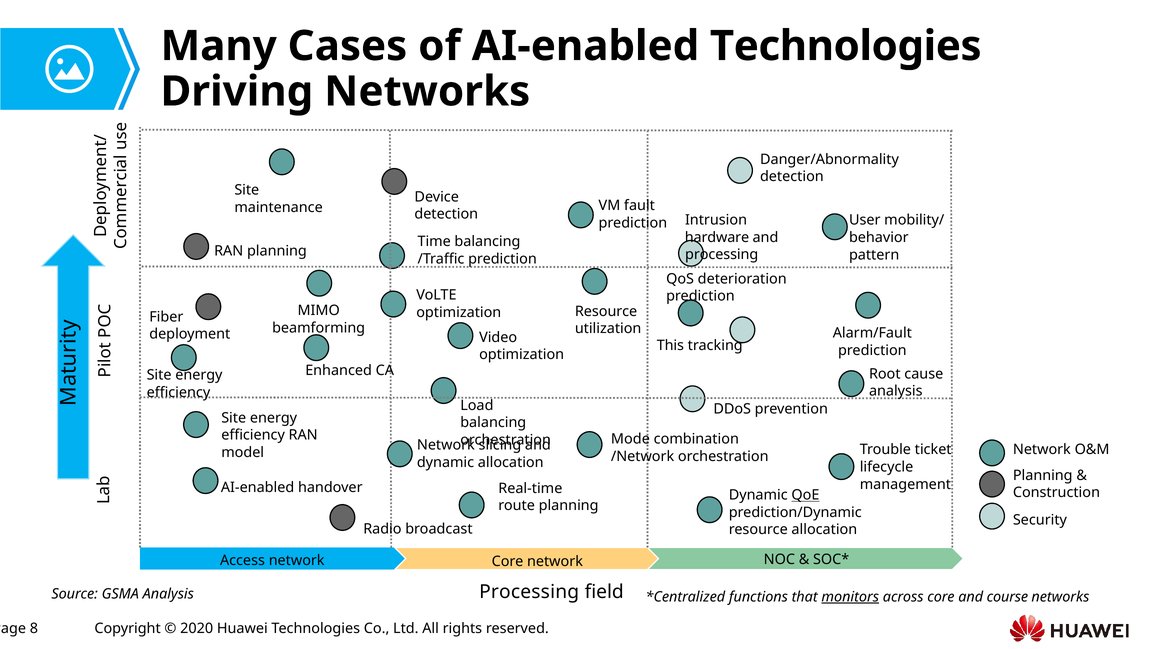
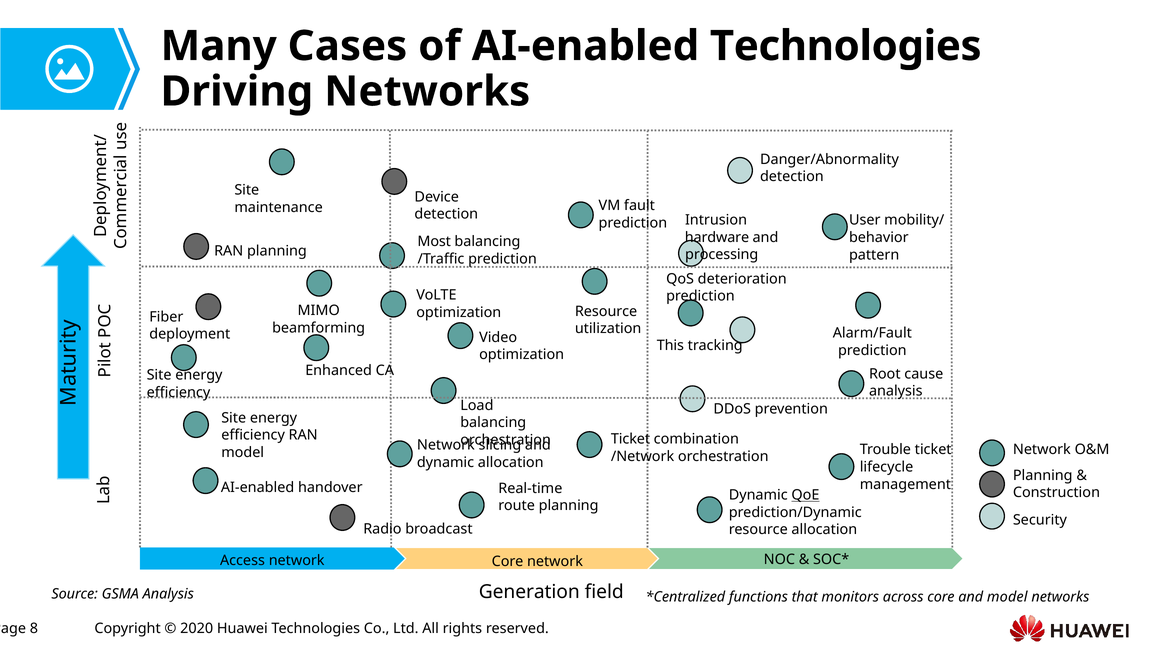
Time: Time -> Most (434, 242)
Mode: Mode -> Ticket (631, 439)
Processing: Processing -> Generation (529, 592)
monitors underline: present -> none (850, 597)
and course: course -> model (1007, 597)
